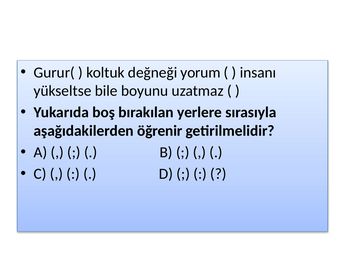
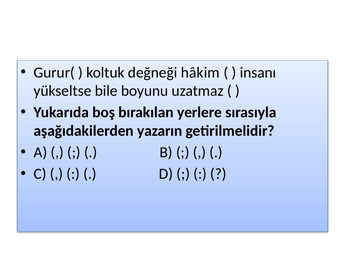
yorum: yorum -> hâkim (200, 72)
öğrenir: öğrenir -> yazarın (160, 131)
